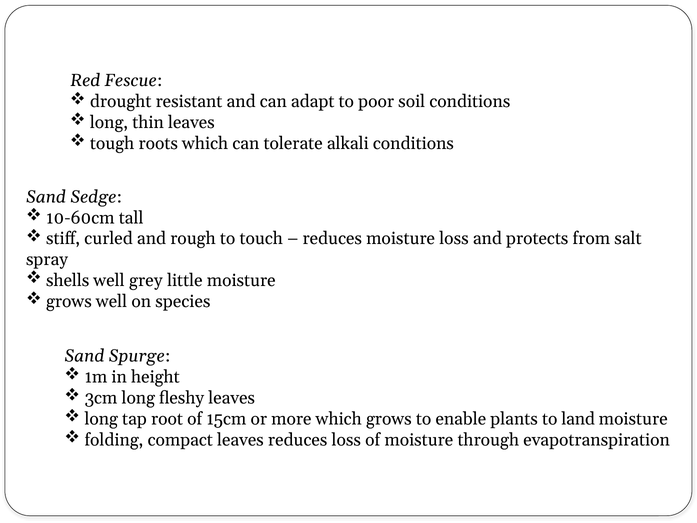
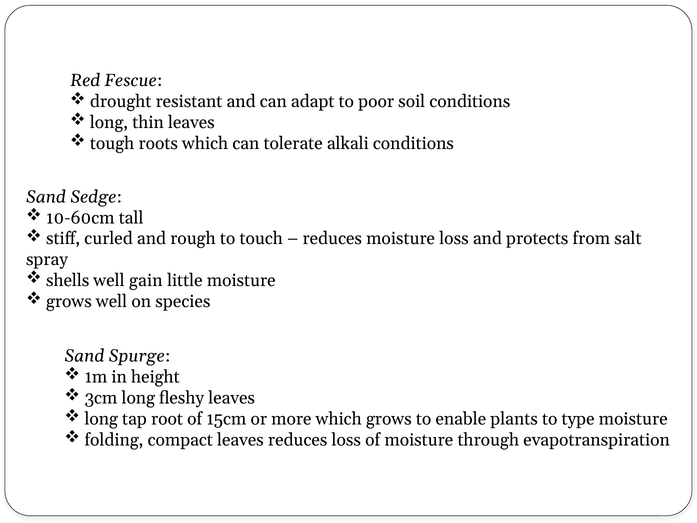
grey: grey -> gain (146, 280)
land: land -> type (578, 419)
